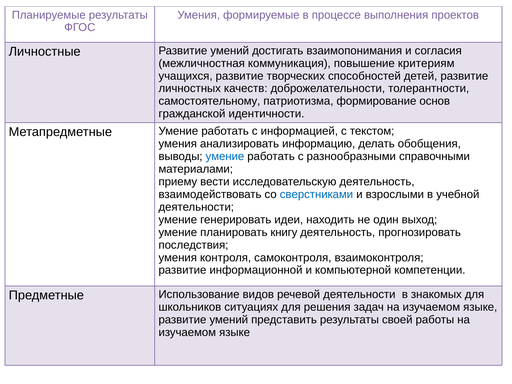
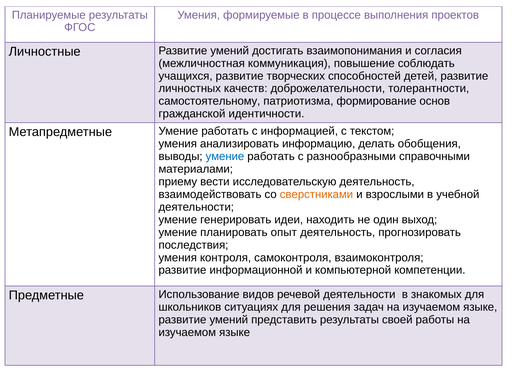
критериям: критериям -> соблюдать (426, 63)
сверстниками colour: blue -> orange (316, 194)
книгу: книгу -> опыт (284, 232)
